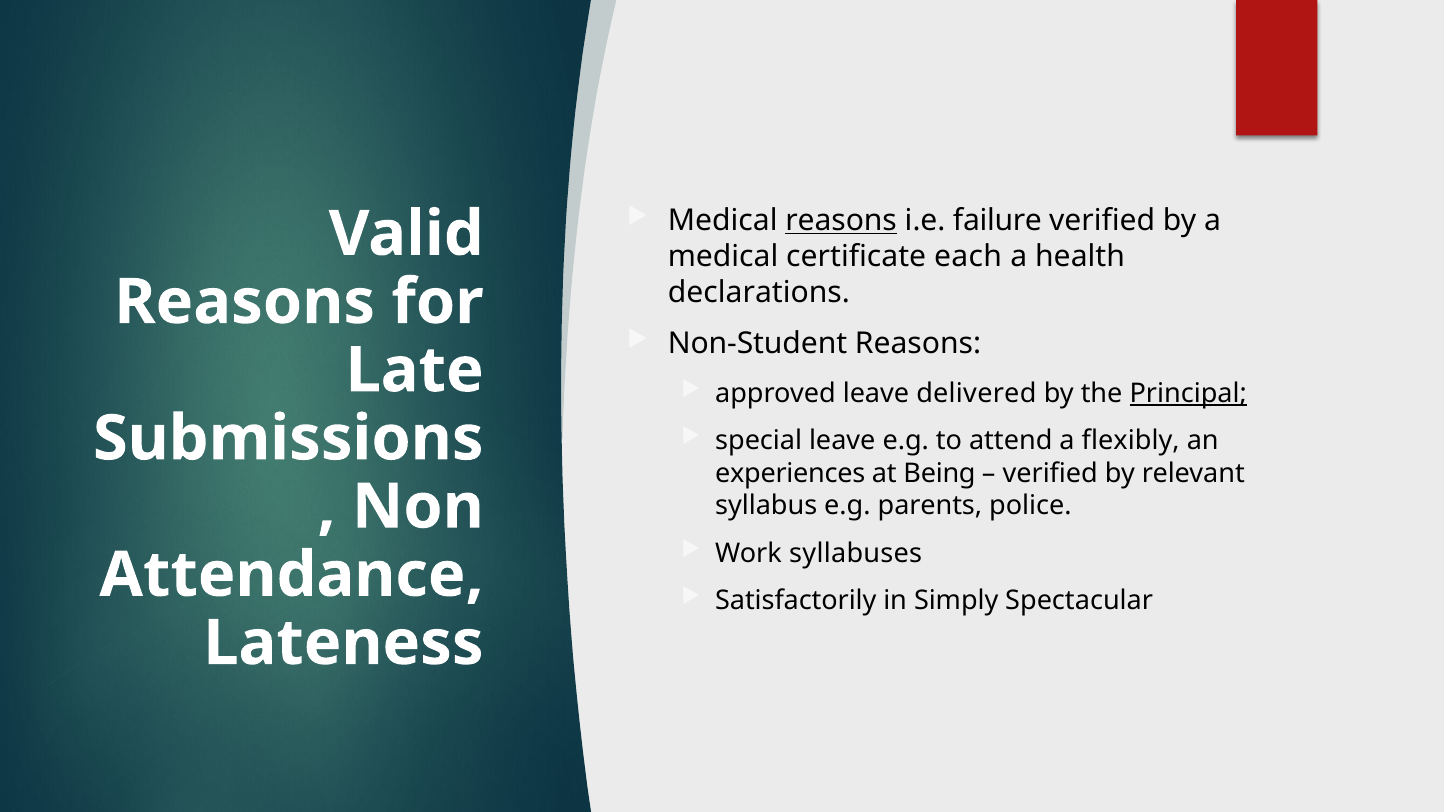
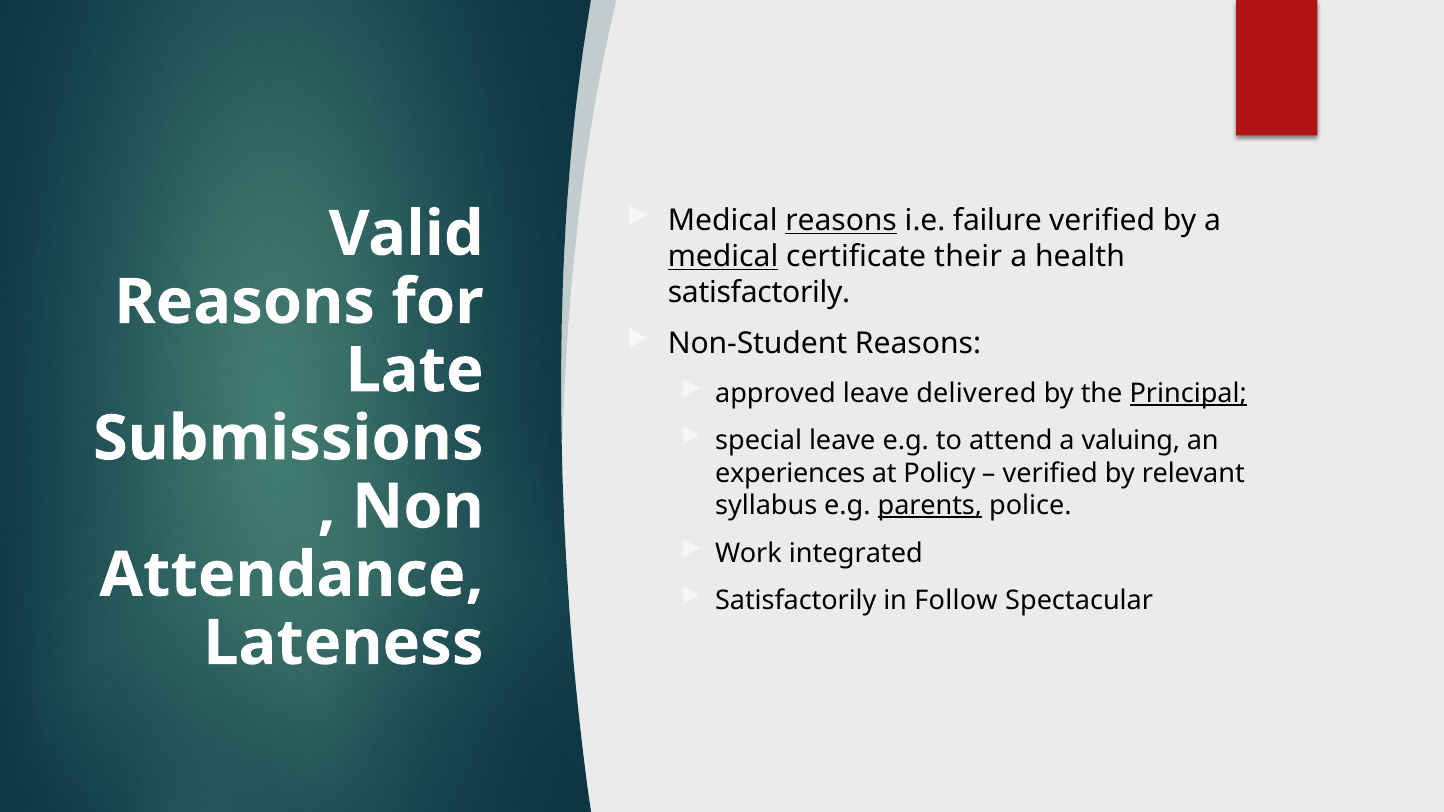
medical underline: none -> present (723, 257)
each: each -> their (968, 257)
declarations: declarations -> satisfactorily (759, 293)
flexibly: flexibly -> valuing (1131, 441)
Being: Being -> Policy (940, 473)
parents underline: none -> present (930, 506)
syllabuses: syllabuses -> integrated (856, 553)
Simply: Simply -> Follow (956, 601)
